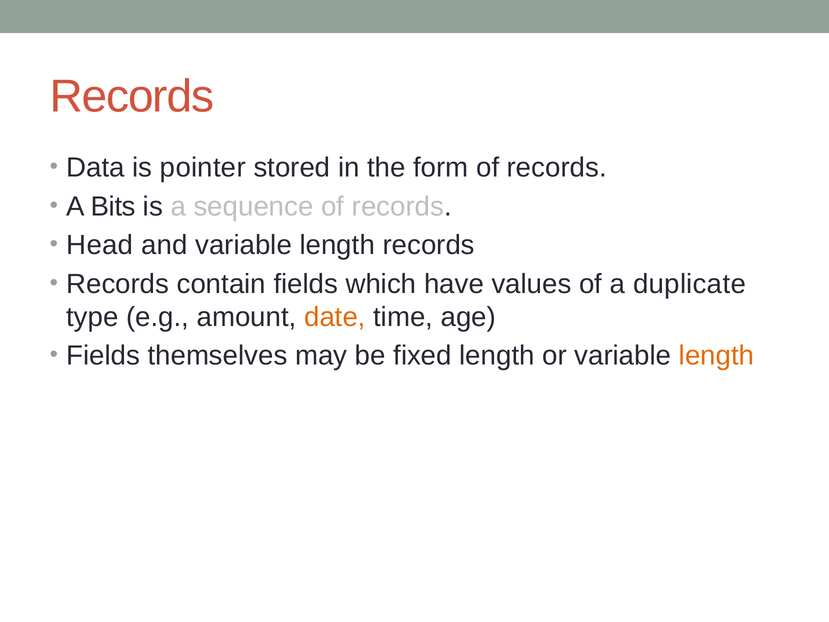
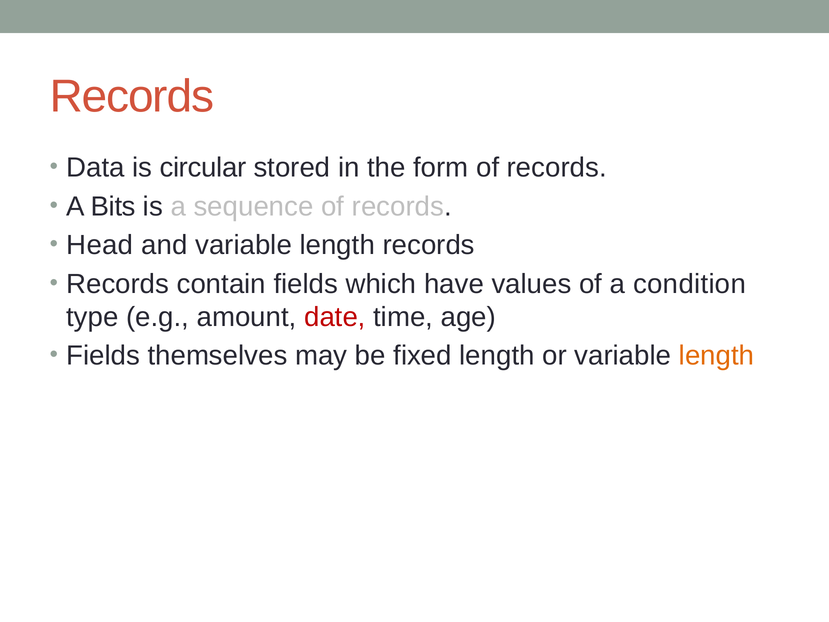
pointer: pointer -> circular (203, 168)
duplicate: duplicate -> condition (690, 284)
date colour: orange -> red (335, 317)
